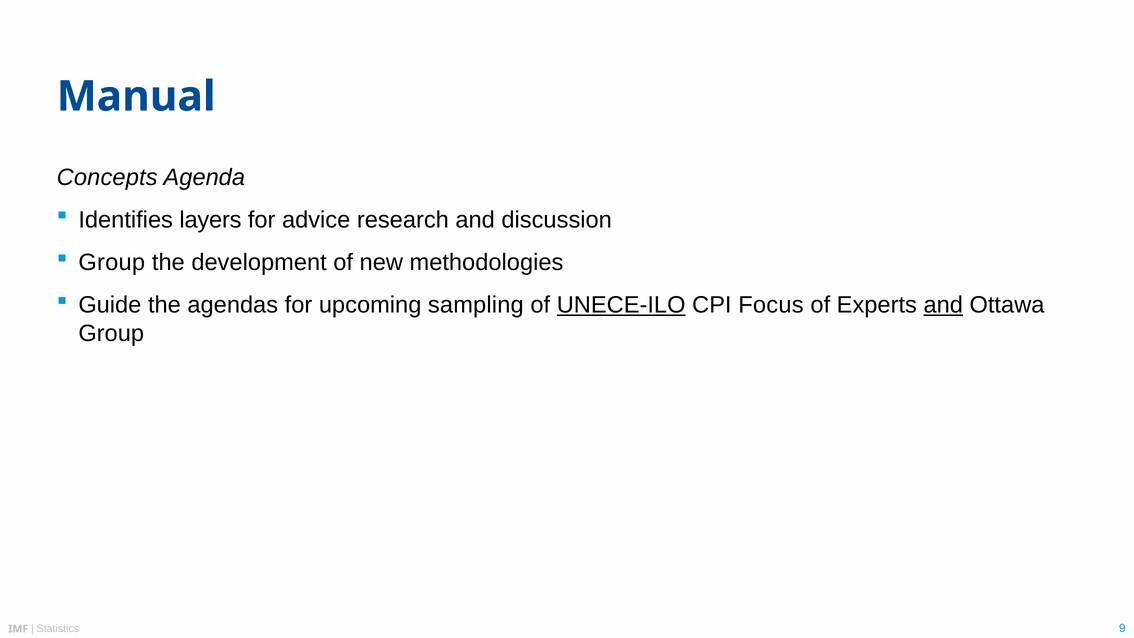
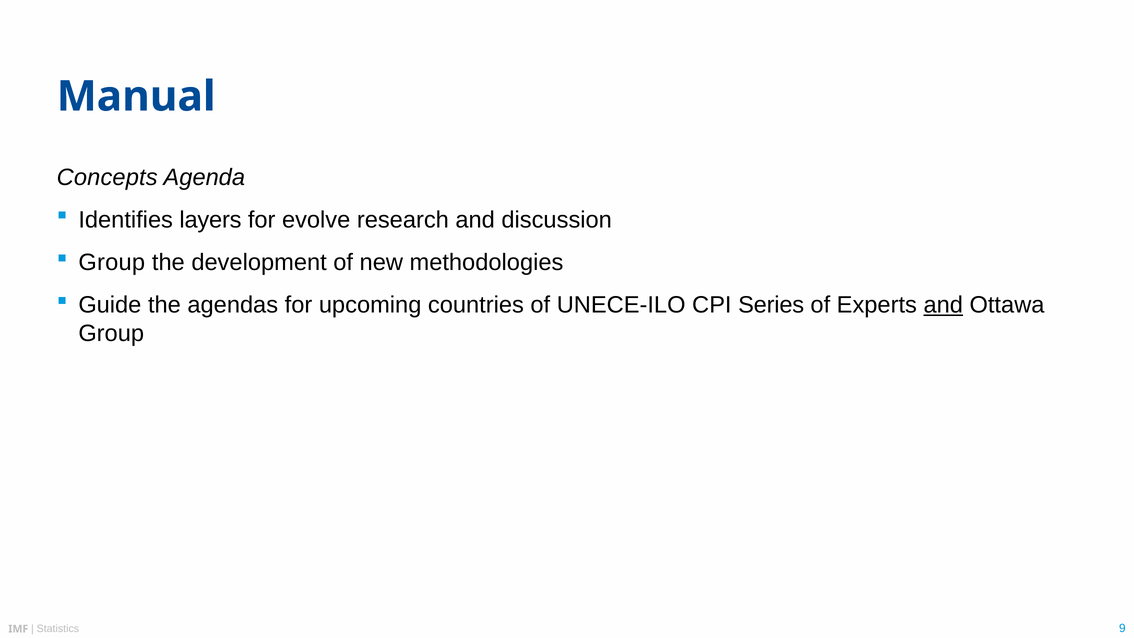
advice: advice -> evolve (316, 220)
sampling: sampling -> countries (476, 305)
UNECE-ILO underline: present -> none (621, 305)
Focus: Focus -> Series (771, 305)
